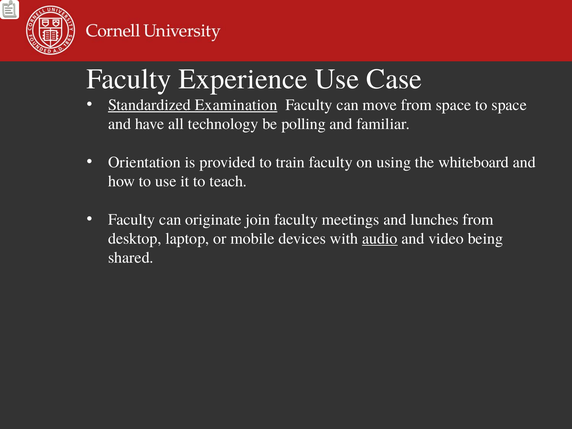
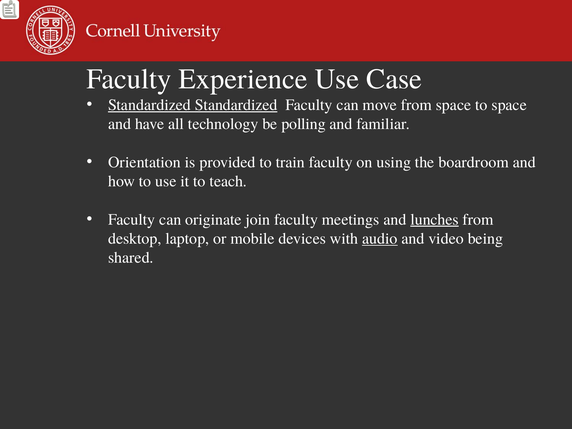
Standardized Examination: Examination -> Standardized (236, 105)
whiteboard: whiteboard -> boardroom (474, 162)
lunches underline: none -> present (435, 219)
